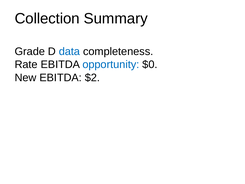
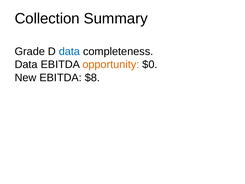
Rate: Rate -> Data (26, 64)
opportunity colour: blue -> orange (111, 64)
$2: $2 -> $8 (92, 78)
